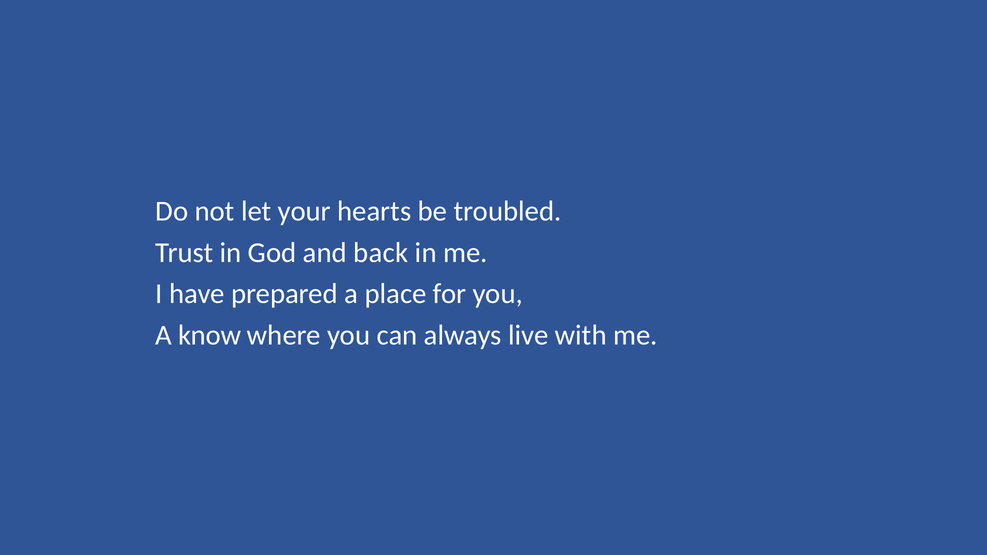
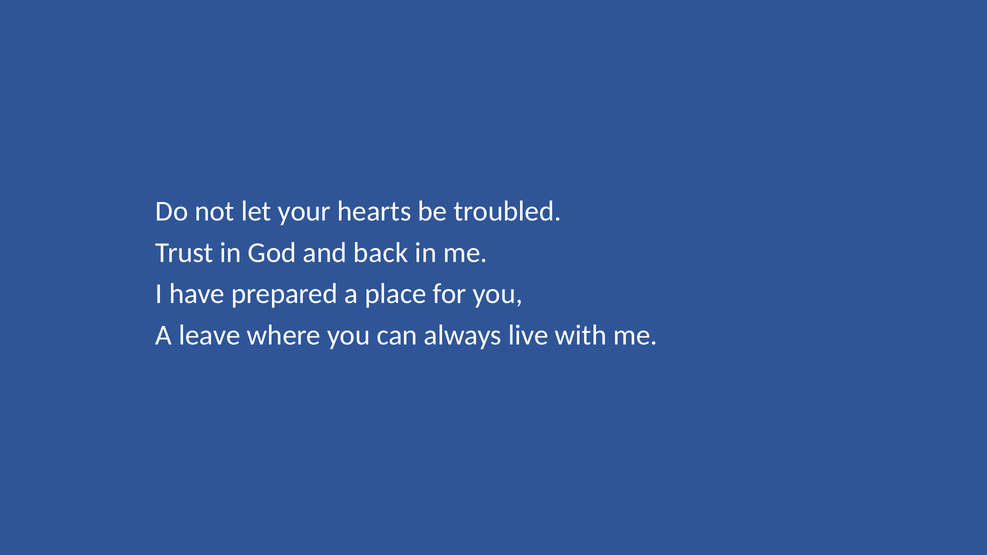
know: know -> leave (209, 335)
